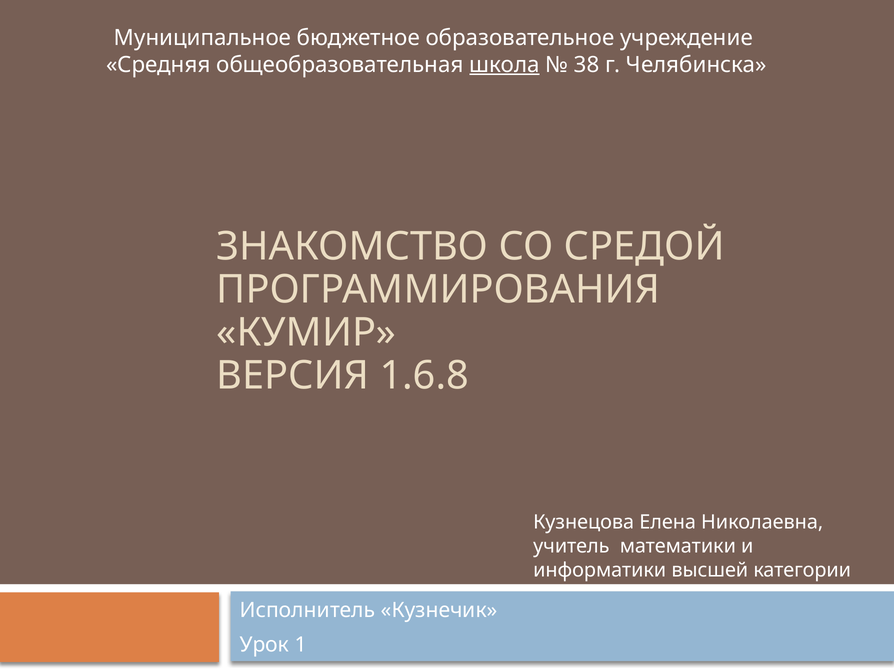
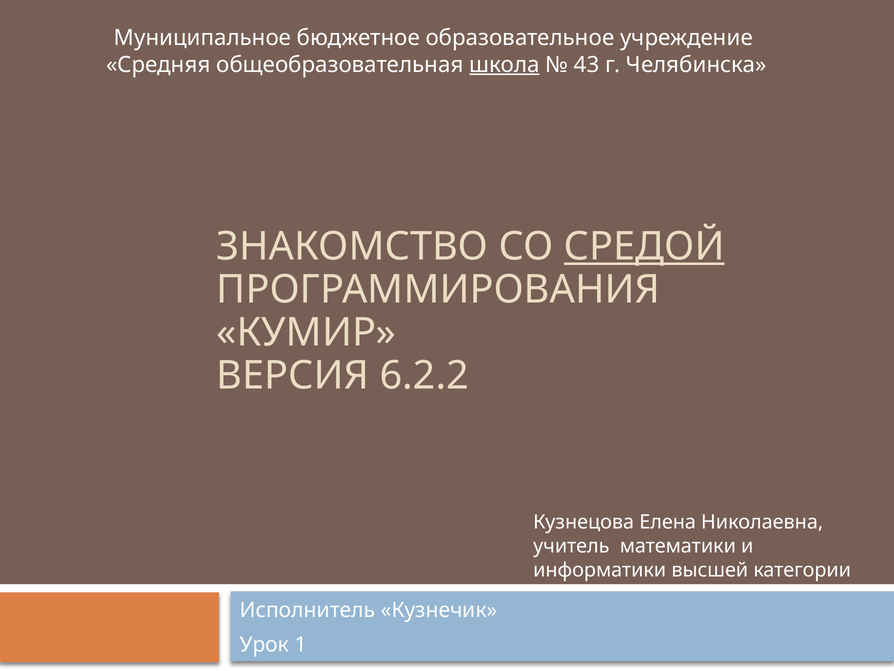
38: 38 -> 43 (587, 65)
СРЕДОЙ underline: none -> present (644, 247)
1.6.8: 1.6.8 -> 6.2.2 (424, 375)
